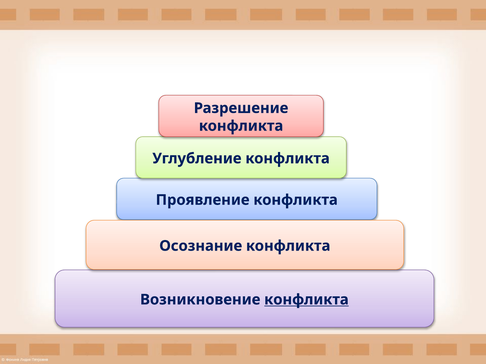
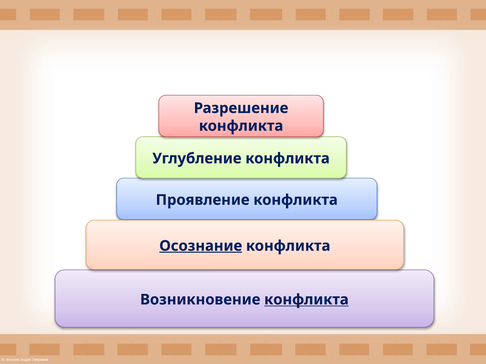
Осознание underline: none -> present (201, 246)
